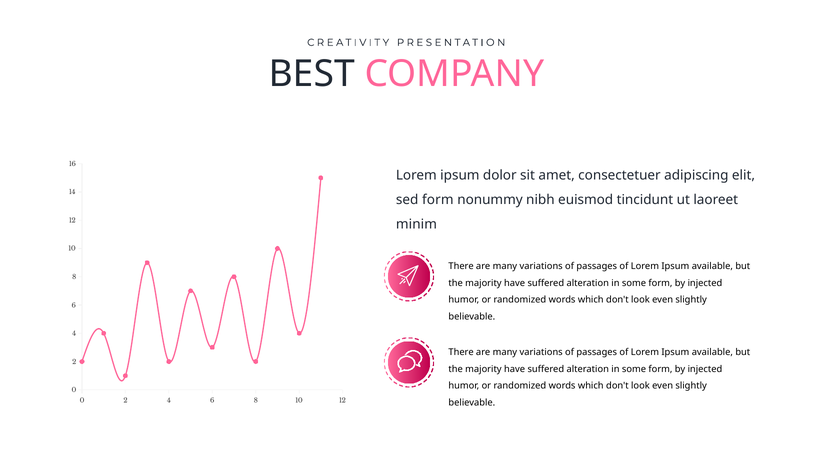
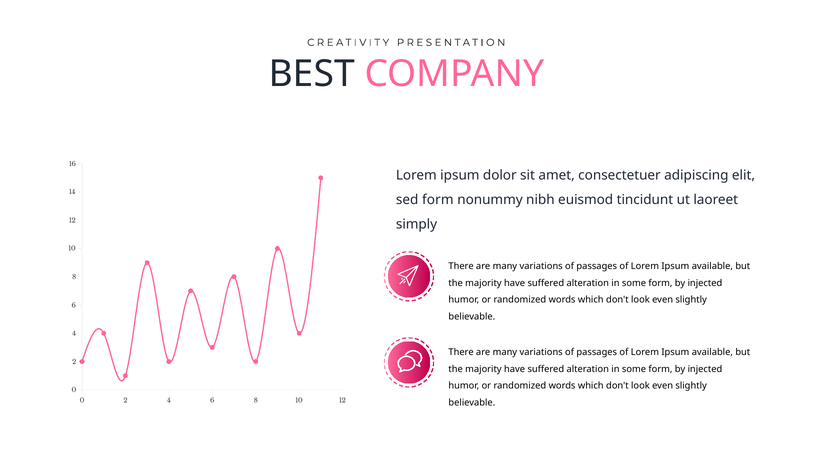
minim: minim -> simply (417, 224)
